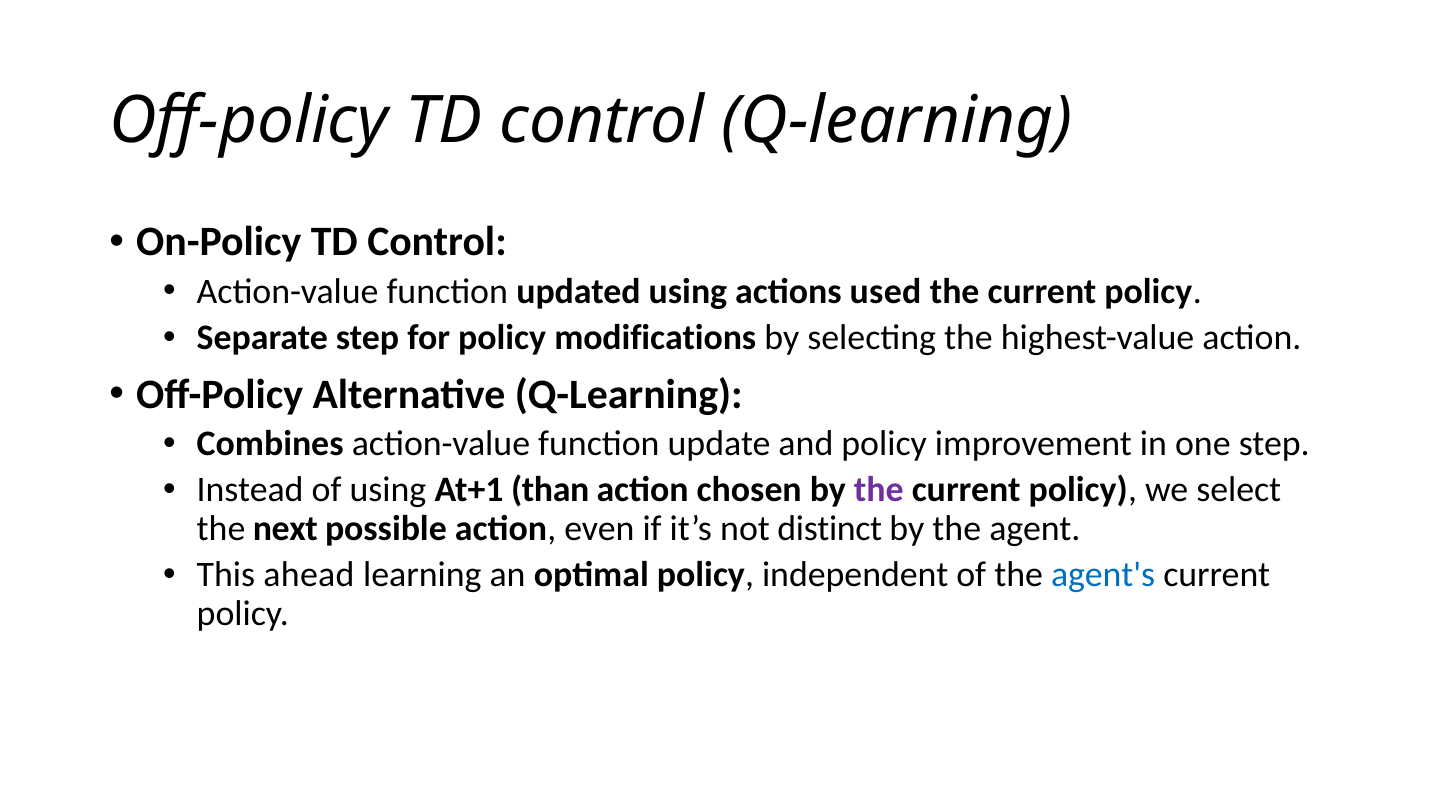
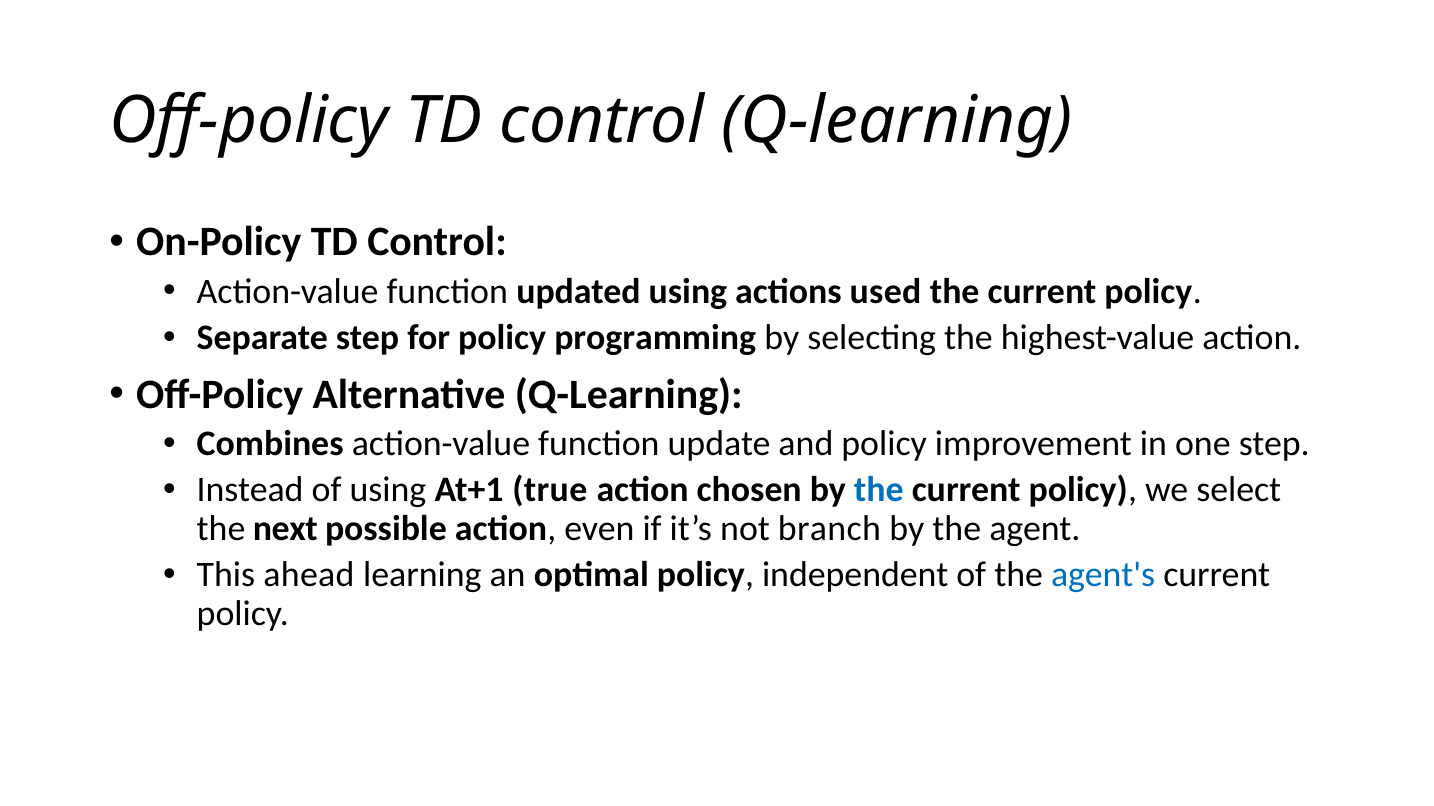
modifications: modifications -> programming (655, 338)
than: than -> true (550, 490)
the colour: purple -> blue (879, 490)
distinct: distinct -> branch (829, 529)
